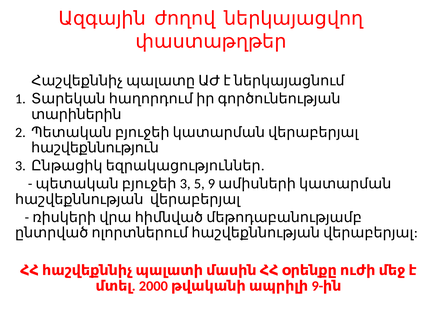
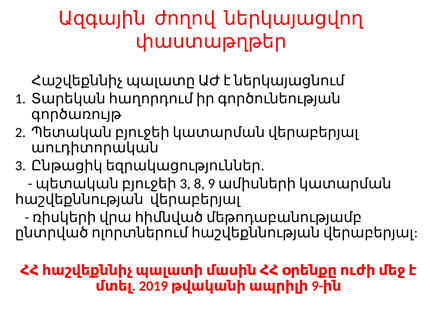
տարիներին: տարիներին -> գործառույթ (76, 115)
հաշվեքննություն: հաշվեքննություն -> աուդիտորական (95, 148)
5: 5 -> 8 (199, 184)
2000: 2000 -> 2019 (153, 286)
